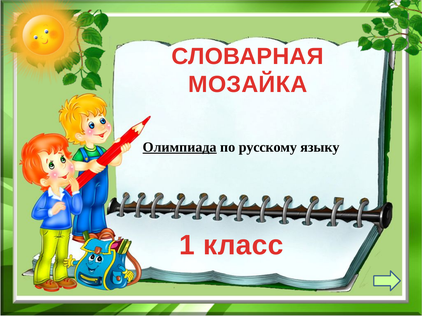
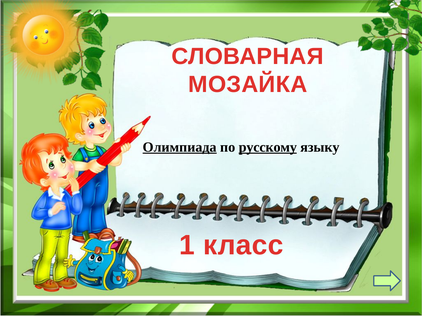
русскому underline: none -> present (268, 147)
